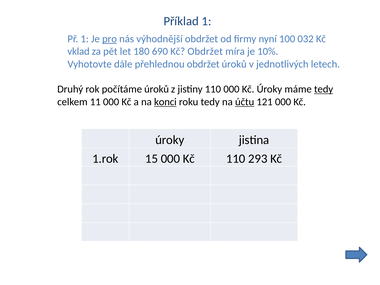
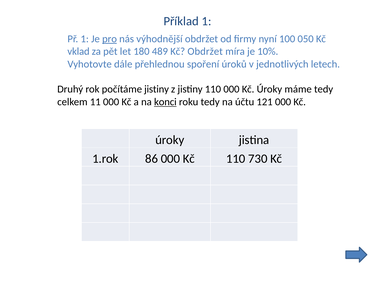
032: 032 -> 050 (306, 39)
690: 690 -> 489 (160, 51)
přehlednou obdržet: obdržet -> spoření (203, 64)
počítáme úroků: úroků -> jistiny (157, 89)
tedy underline: present -> none (324, 89)
účtu underline: present -> none (245, 102)
15: 15 -> 86 (152, 159)
293: 293 -> 730 (258, 159)
